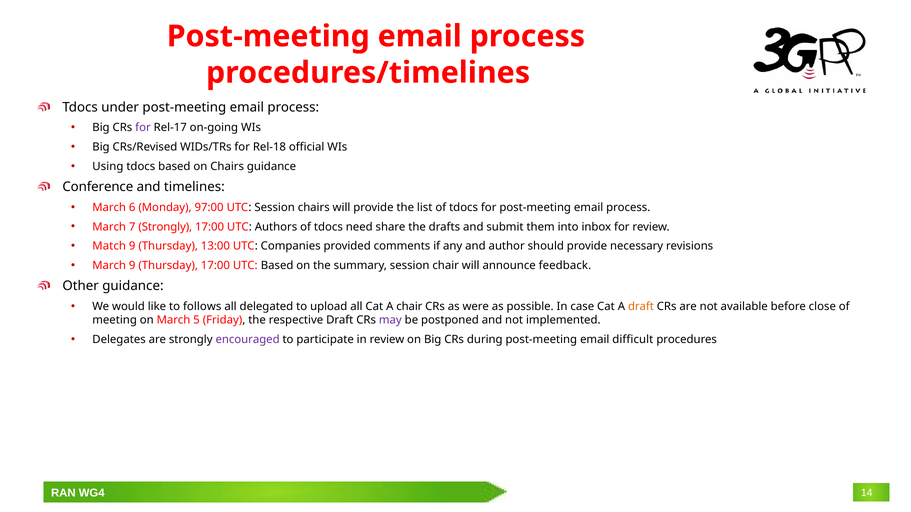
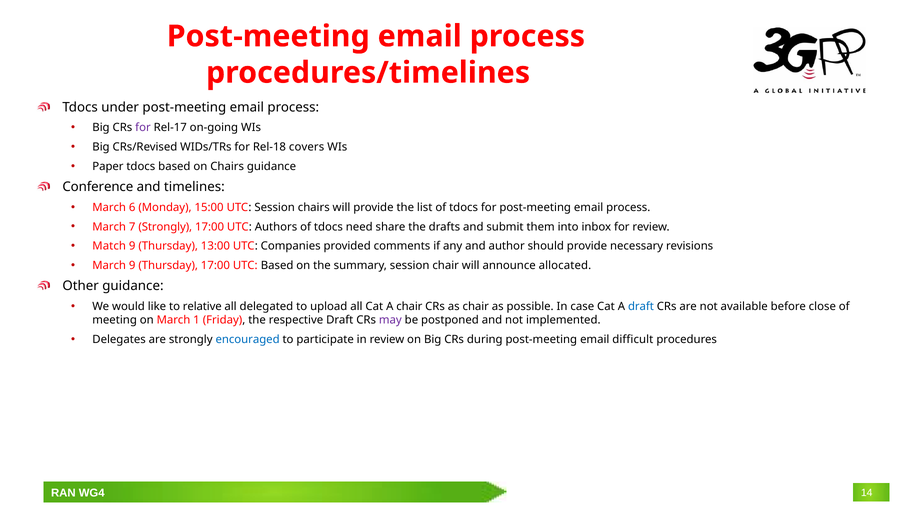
official: official -> covers (307, 147)
Using: Using -> Paper (108, 167)
97:00: 97:00 -> 15:00 (209, 208)
feedback: feedback -> allocated (565, 266)
follows: follows -> relative (202, 307)
as were: were -> chair (476, 307)
draft colour: orange -> blue (641, 307)
5: 5 -> 1 (196, 320)
encouraged colour: purple -> blue (248, 340)
